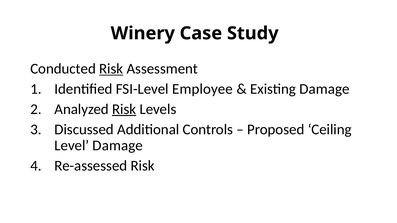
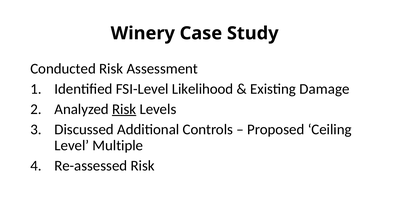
Risk underline: present -> none (111, 69)
Employee: Employee -> Likelihood (203, 89)
Level Damage: Damage -> Multiple (118, 146)
